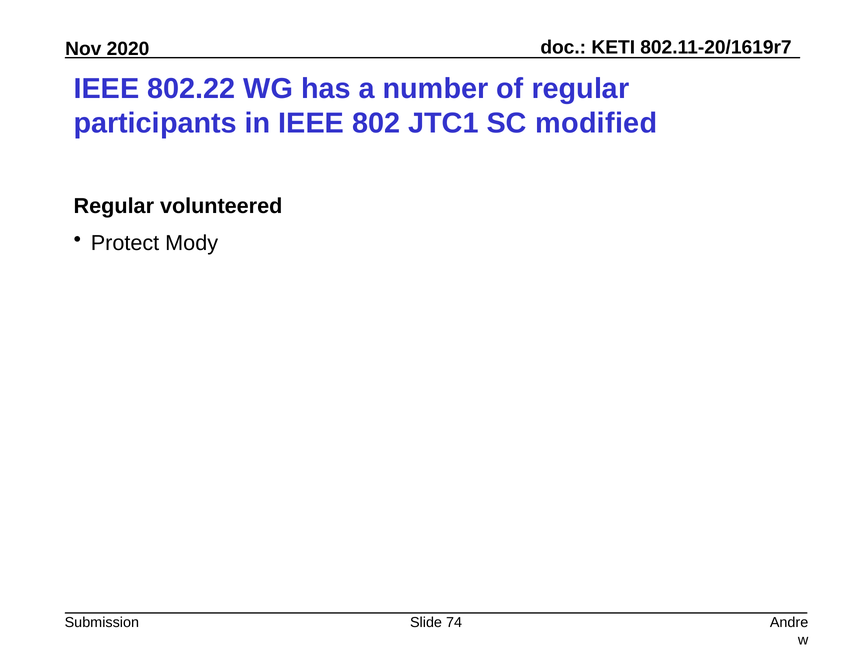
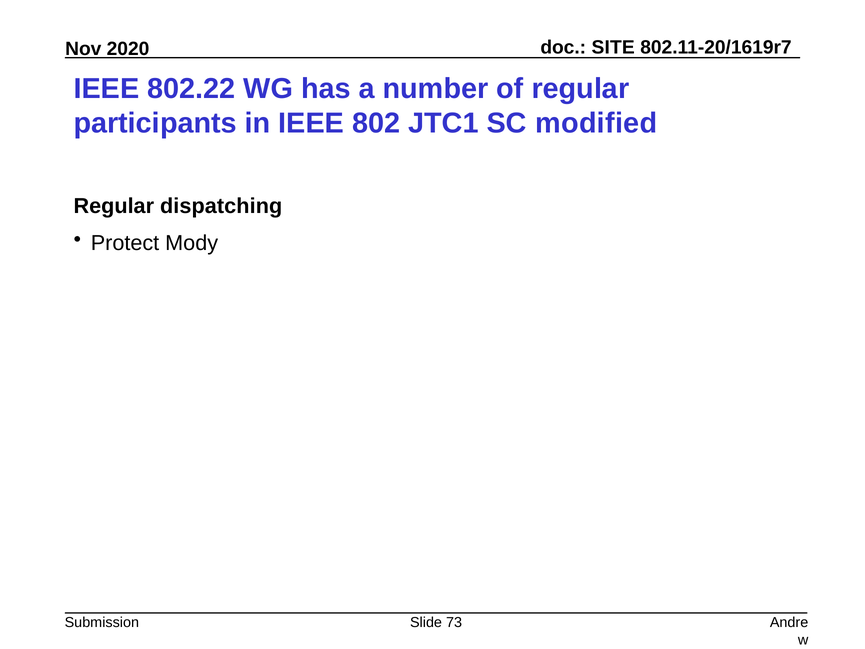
KETI: KETI -> SITE (613, 47)
volunteered: volunteered -> dispatching (221, 206)
74: 74 -> 73 (454, 622)
